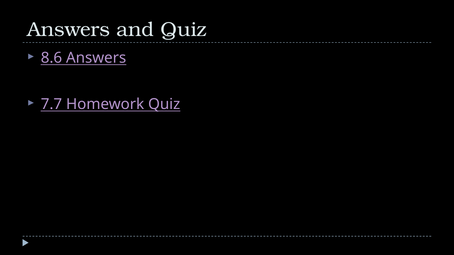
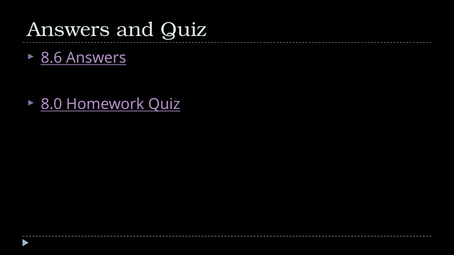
7.7: 7.7 -> 8.0 (51, 104)
